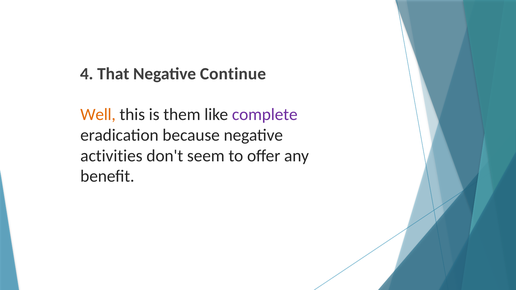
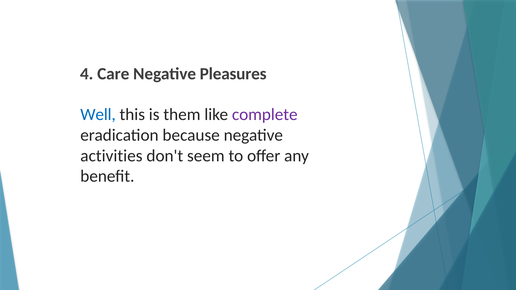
That: That -> Care (113, 74)
Continue: Continue -> Pleasures (233, 74)
Well colour: orange -> blue (98, 115)
